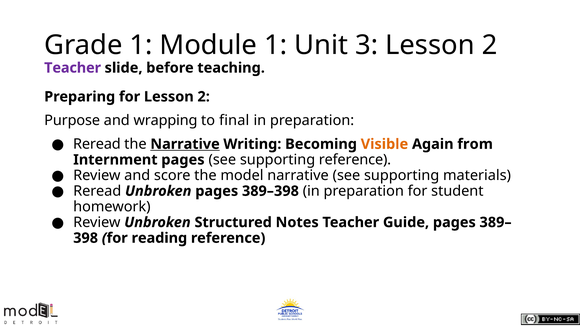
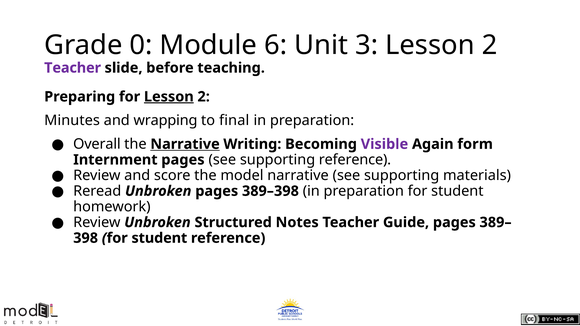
Grade 1: 1 -> 0 (141, 45)
Module 1: 1 -> 6 (276, 45)
Lesson underline: none -> present (169, 97)
Purpose: Purpose -> Minutes (72, 120)
Reread: Reread -> Overall (97, 144)
Visible colour: orange -> purple (384, 144)
from: from -> form (475, 144)
reading: reading -> student (159, 238)
